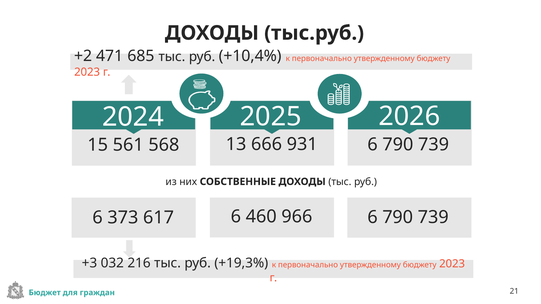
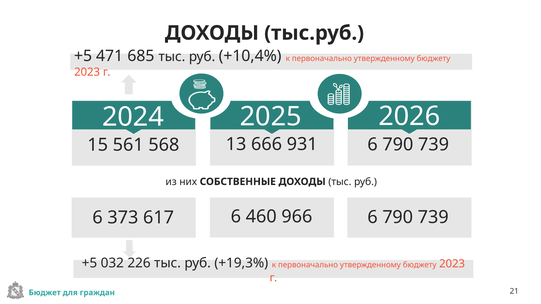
+2: +2 -> +5 (83, 56)
+3: +3 -> +5 (89, 263)
216: 216 -> 226 (139, 263)
